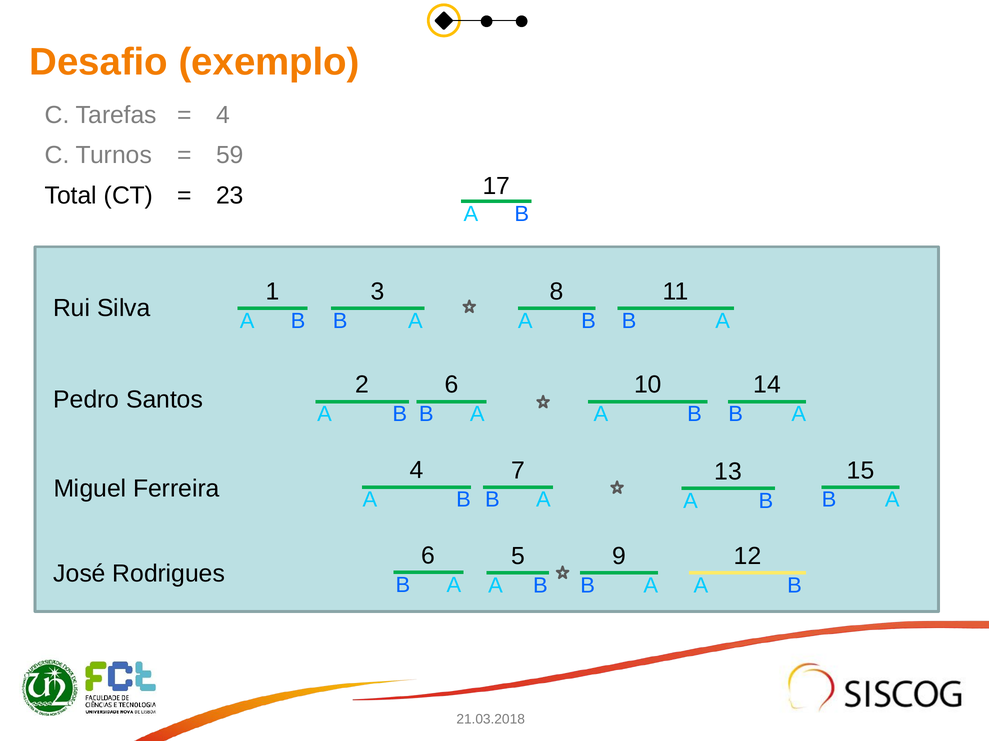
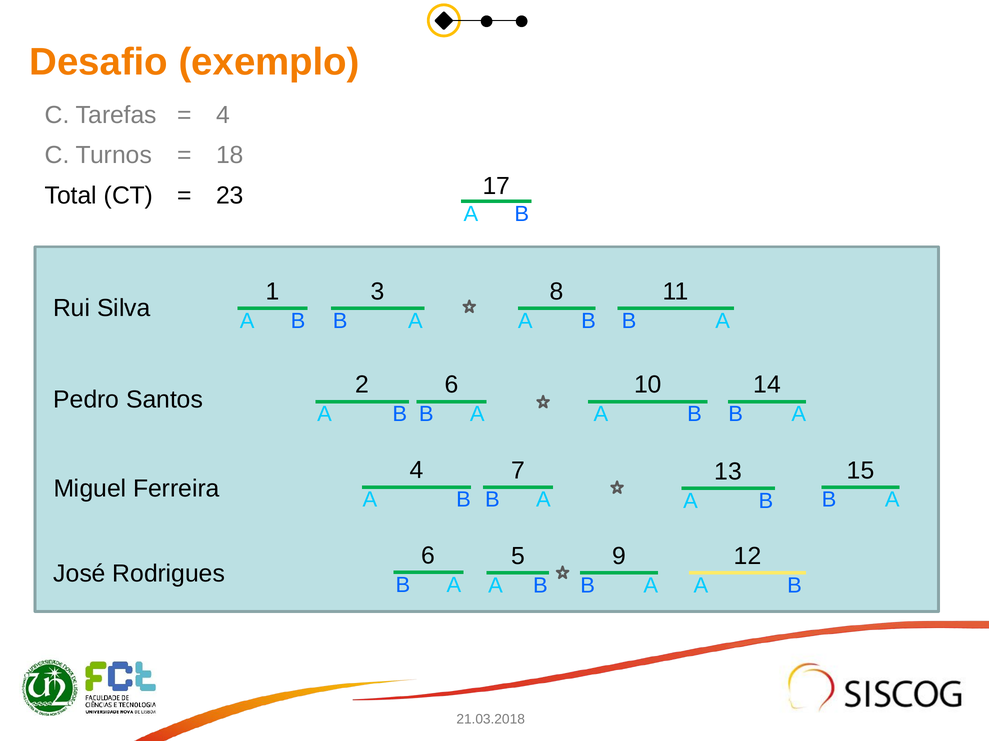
59: 59 -> 18 (230, 155)
